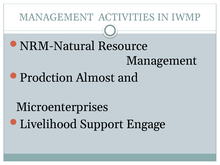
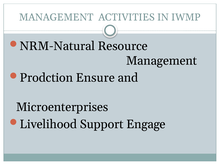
Almost: Almost -> Ensure (95, 78)
